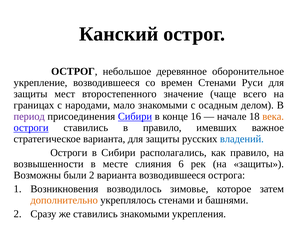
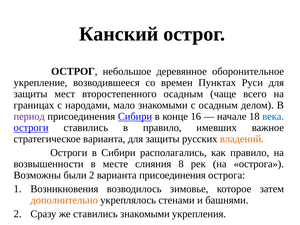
времен Стенами: Стенами -> Пунктах (217, 83)
второстепенного значение: значение -> осадным (183, 94)
века colour: orange -> blue (273, 116)
владений colour: blue -> orange (242, 139)
6: 6 -> 8 (181, 164)
на защиты: защиты -> острога (259, 164)
варианта возводившееся: возводившееся -> присоединения (172, 175)
